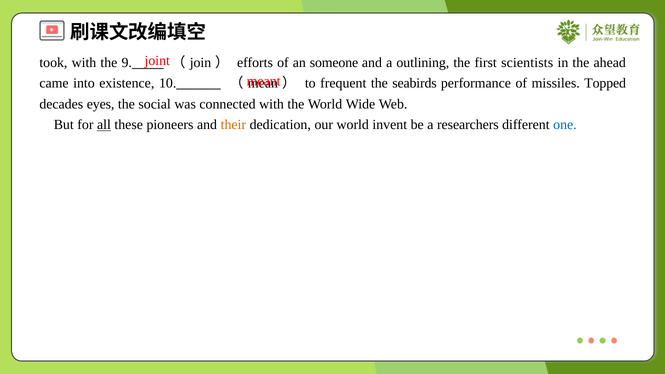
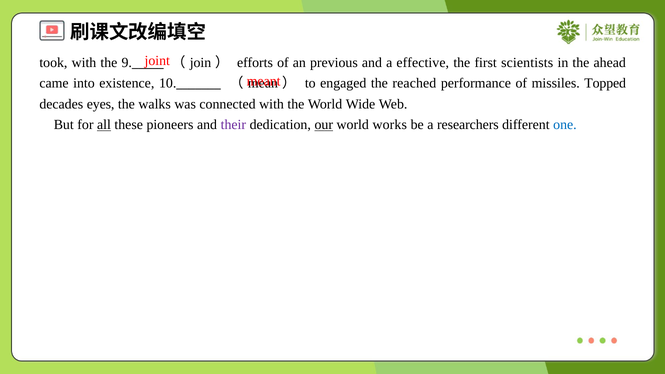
someone: someone -> previous (334, 63)
outlining: outlining -> effective (423, 63)
frequent: frequent -> engaged (343, 83)
seabirds: seabirds -> reached (414, 83)
social: social -> walks (155, 104)
their colour: orange -> purple (233, 125)
our underline: none -> present (324, 125)
invent: invent -> works (390, 125)
